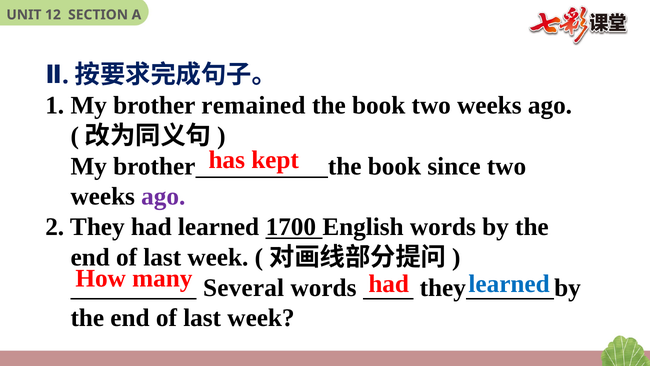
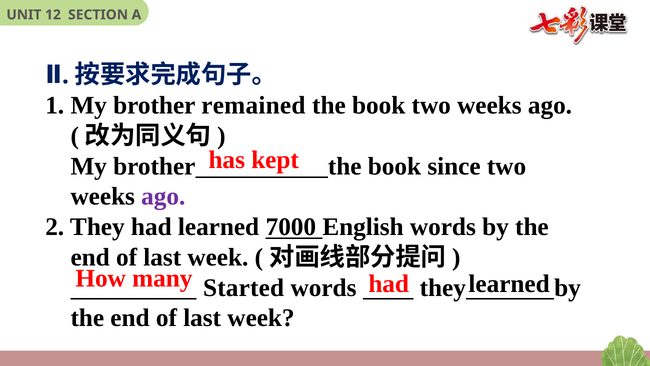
1700: 1700 -> 7000 (291, 227)
learned colour: blue -> black (509, 283)
Several: Several -> Started (244, 287)
